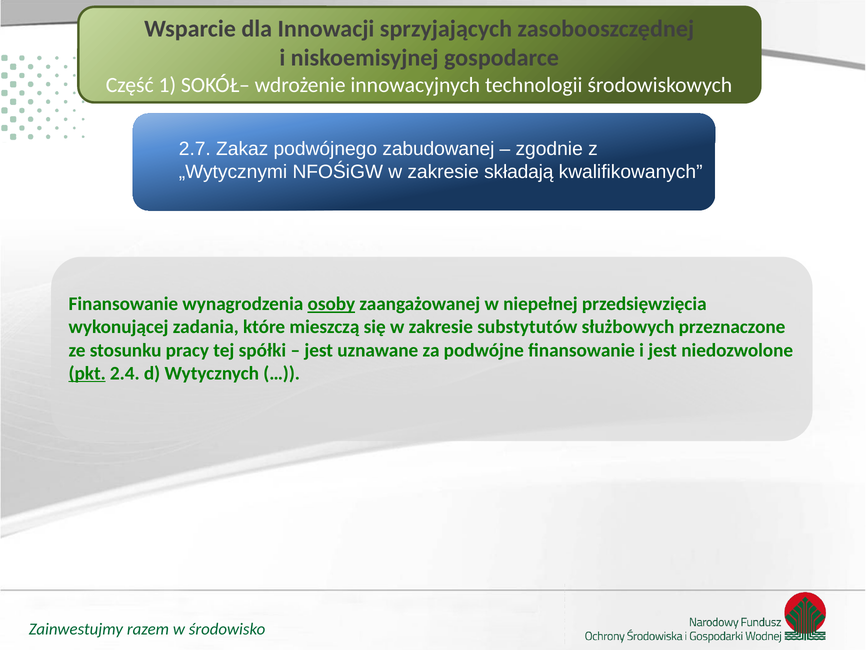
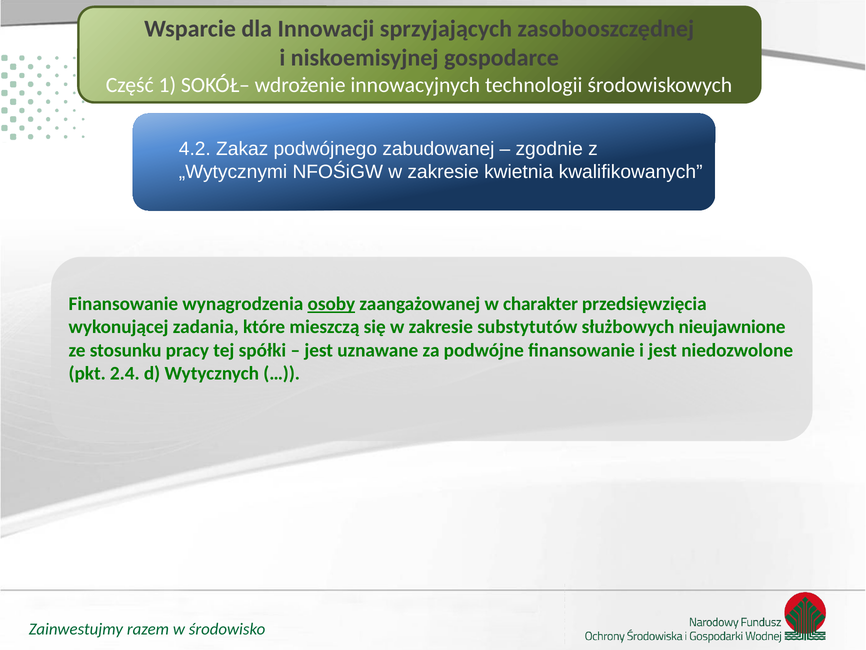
2.7: 2.7 -> 4.2 (195, 149)
składają: składają -> kwietnia (519, 172)
niepełnej: niepełnej -> charakter (541, 304)
przeznaczone: przeznaczone -> nieujawnione (732, 327)
pkt underline: present -> none (87, 373)
